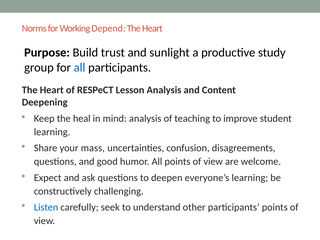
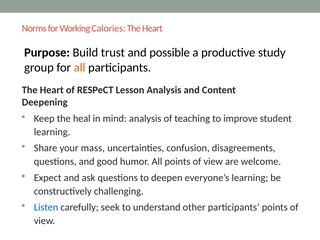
Depend: Depend -> Calories (109, 28)
sunlight: sunlight -> possible (170, 53)
all colour: blue -> orange (80, 68)
